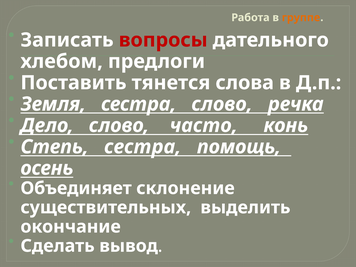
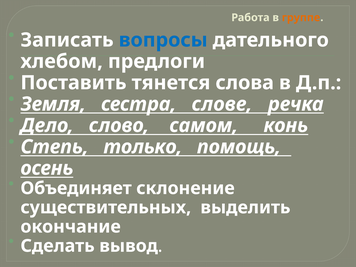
вопросы colour: red -> blue (163, 40)
сестра слово: слово -> слове (222, 104)
часто: часто -> самом (204, 125)
Степь сестра: сестра -> только (143, 147)
